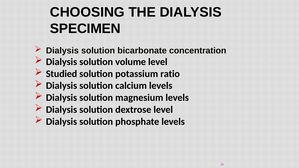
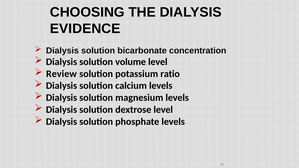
SPECIMEN: SPECIMEN -> EVIDENCE (85, 29)
Studied: Studied -> Review (61, 74)
